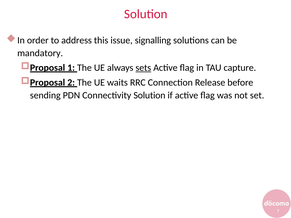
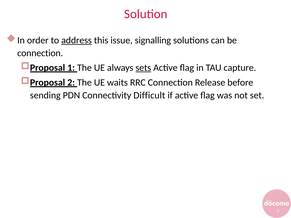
address underline: none -> present (77, 40)
mandatory: mandatory -> connection (40, 53)
Connectivity Solution: Solution -> Difficult (149, 95)
